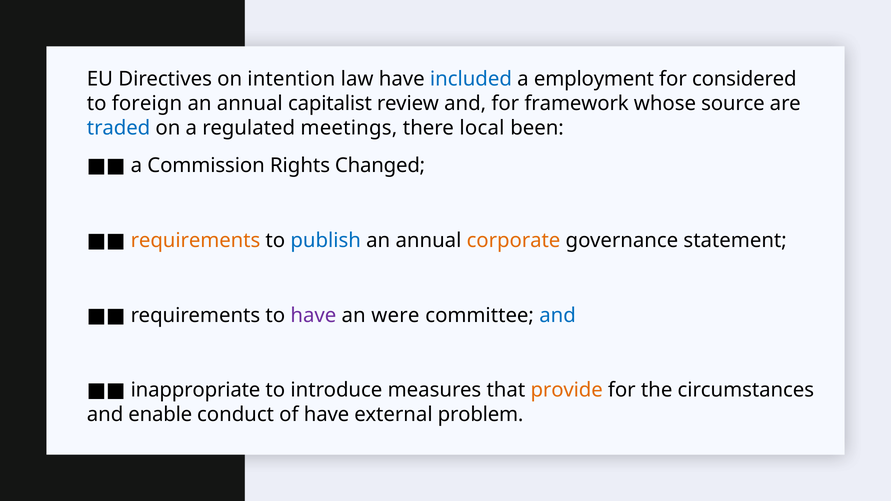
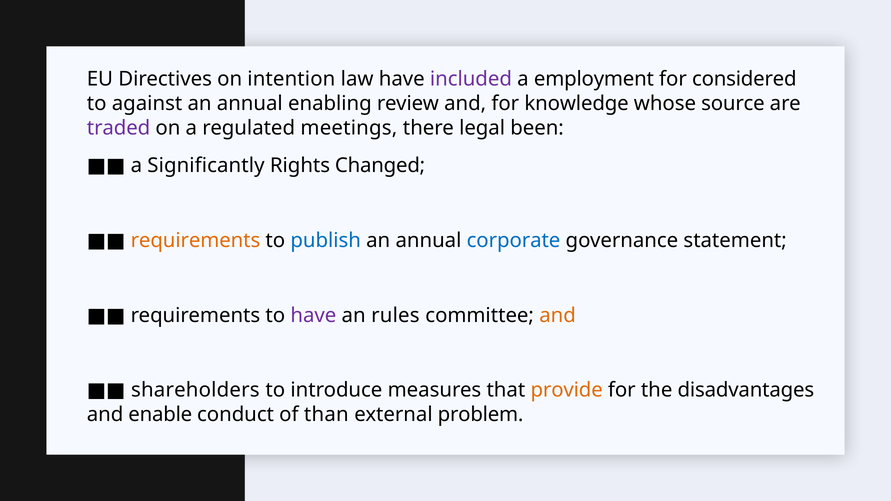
included colour: blue -> purple (471, 79)
foreign: foreign -> against (147, 104)
capitalist: capitalist -> enabling (330, 104)
framework: framework -> knowledge (577, 104)
traded colour: blue -> purple (119, 128)
local: local -> legal (482, 128)
Commission: Commission -> Significantly (206, 166)
corporate colour: orange -> blue (514, 240)
were: were -> rules (395, 315)
and colour: blue -> orange (558, 315)
inappropriate: inappropriate -> shareholders (195, 390)
circumstances: circumstances -> disadvantages (746, 390)
of have: have -> than (326, 415)
